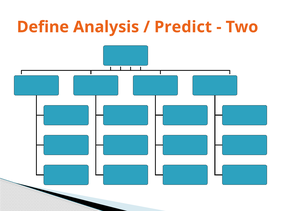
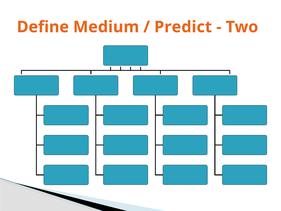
Analysis: Analysis -> Medium (106, 27)
